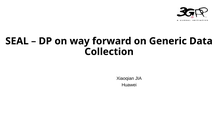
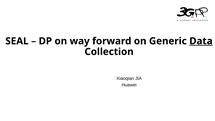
Data underline: none -> present (201, 41)
